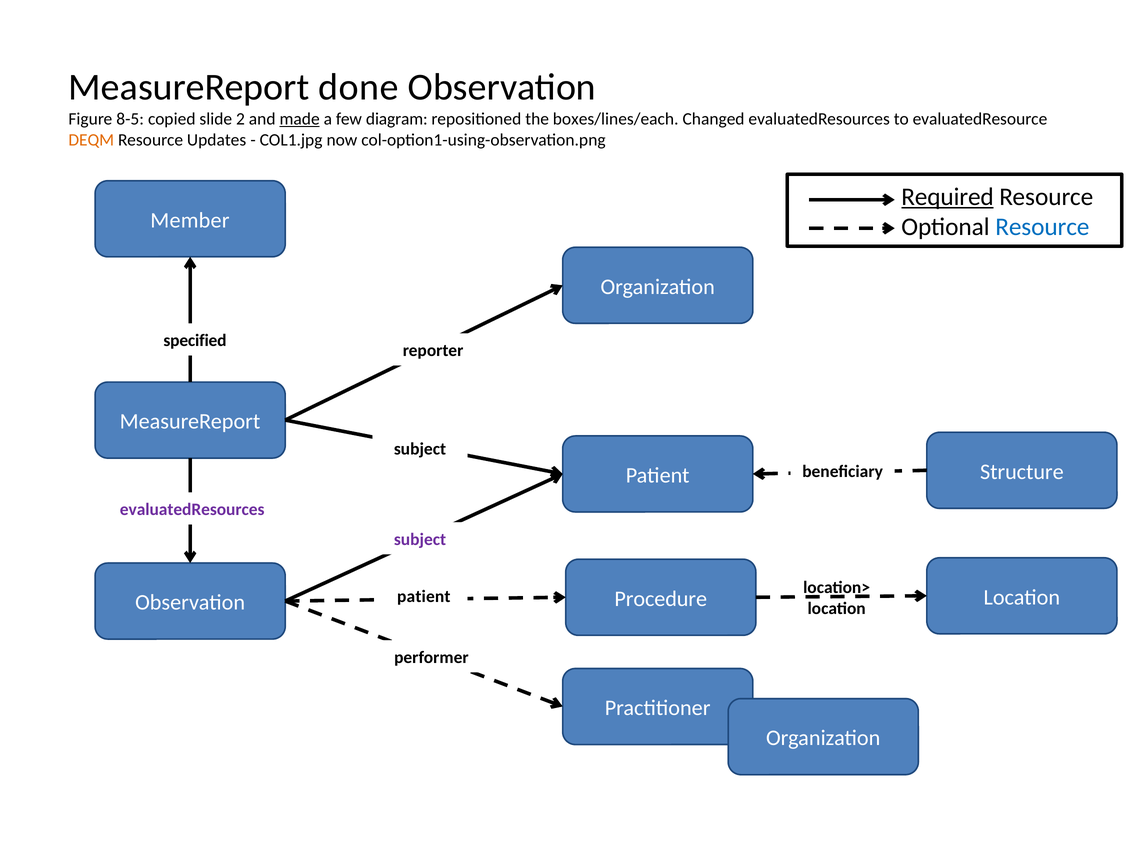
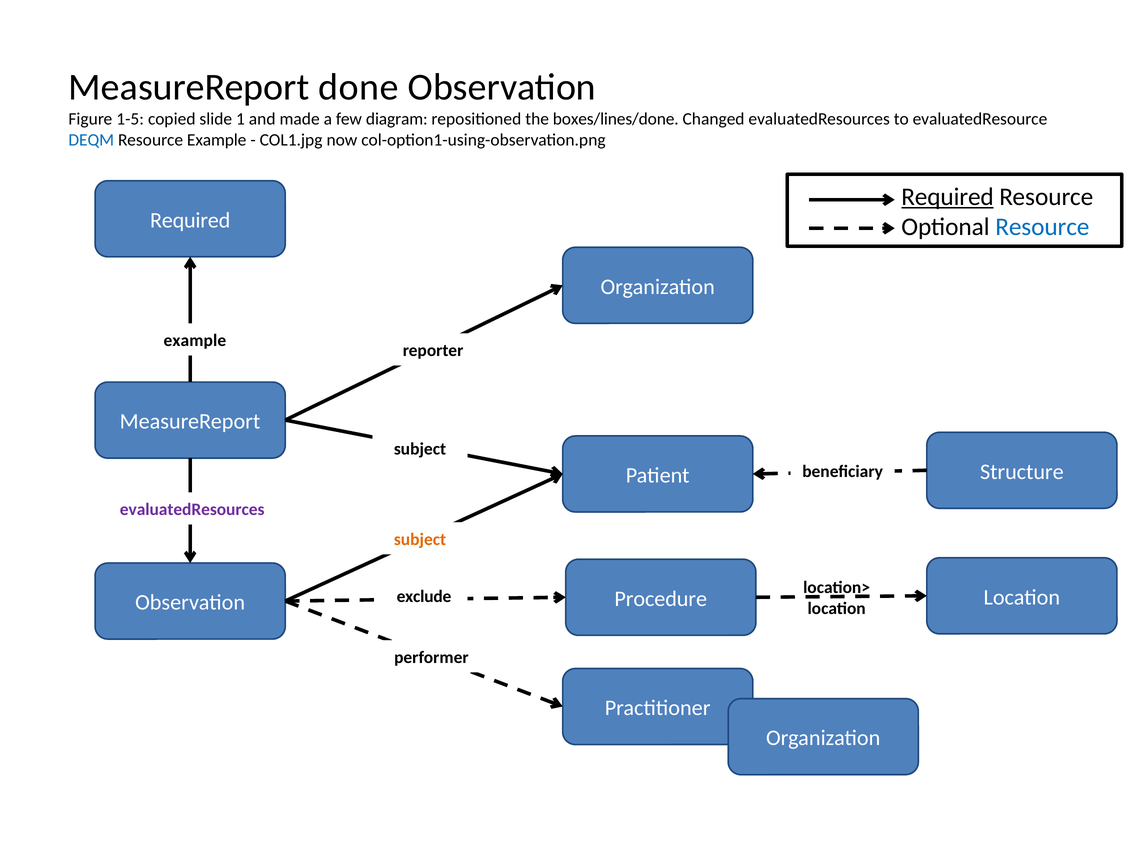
8-5: 8-5 -> 1-5 (130, 119)
2: 2 -> 1 (241, 119)
made underline: present -> none (300, 119)
boxes/lines/each: boxes/lines/each -> boxes/lines/done (616, 119)
DEQM colour: orange -> blue (91, 140)
Resource Updates: Updates -> Example (217, 140)
Member: Member -> Required (190, 220)
specified: specified -> example (195, 341)
subject colour: purple -> orange (420, 539)
patient: patient -> exclude (424, 597)
